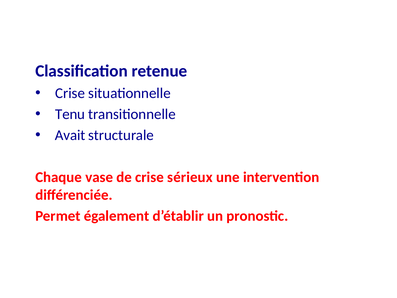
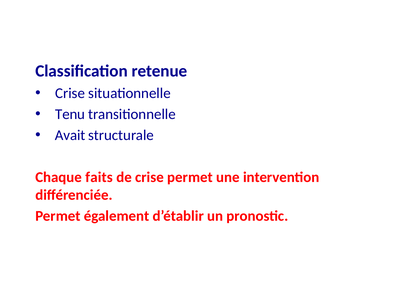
vase: vase -> faits (99, 177)
crise sérieux: sérieux -> permet (190, 177)
